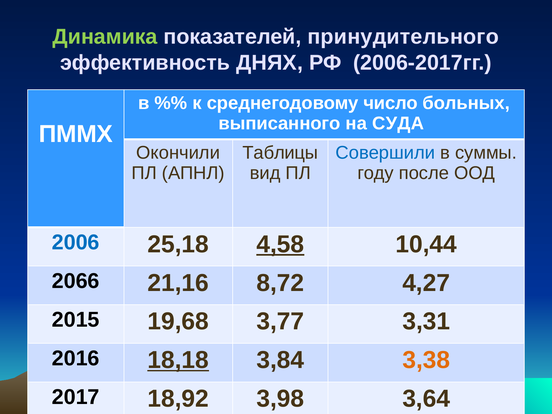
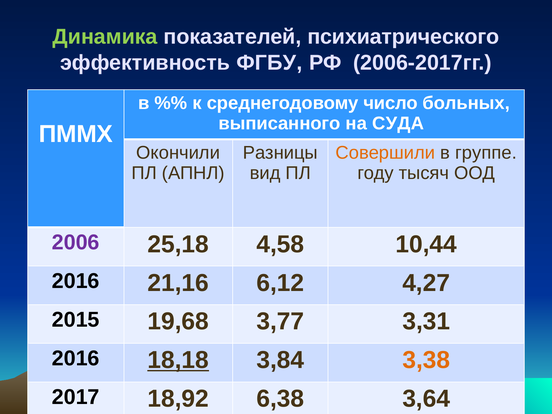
принудительного: принудительного -> психиатрического (403, 37)
ДНЯХ: ДНЯХ -> ФГБУ (269, 63)
Таблицы: Таблицы -> Разницы (280, 153)
Совершили colour: blue -> orange (385, 153)
суммы: суммы -> группе (486, 153)
после: после -> тысяч (424, 173)
2006 colour: blue -> purple (76, 242)
4,58 underline: present -> none (280, 244)
2066: 2066 -> 2016 (76, 281)
8,72: 8,72 -> 6,12 (280, 283)
3,98: 3,98 -> 6,38 (280, 399)
